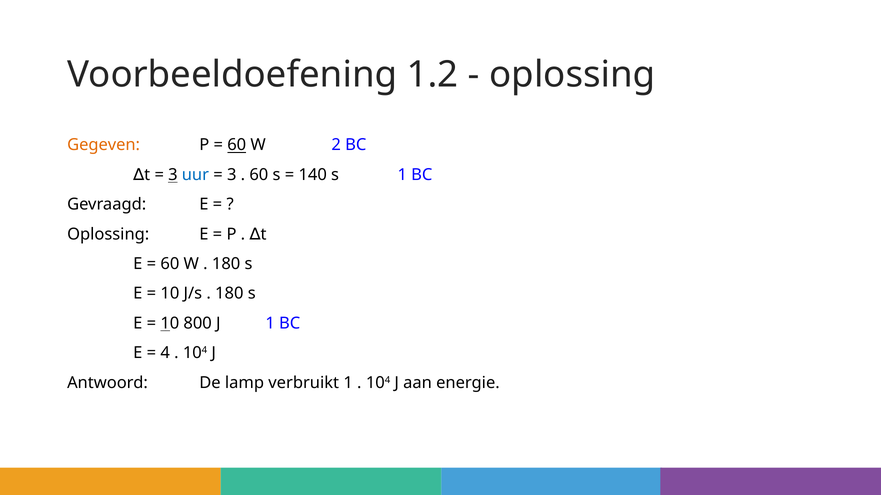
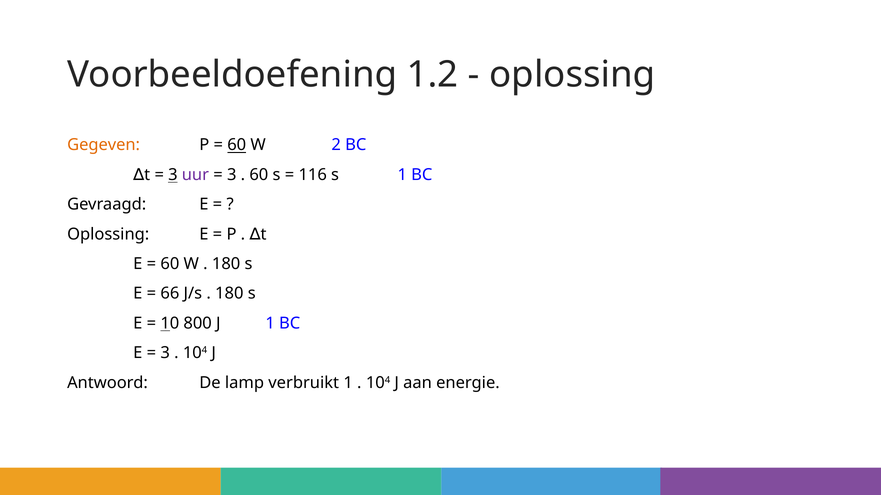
uur colour: blue -> purple (195, 175)
140: 140 -> 116 (313, 175)
10: 10 -> 66 (170, 294)
4: 4 -> 3 (165, 353)
